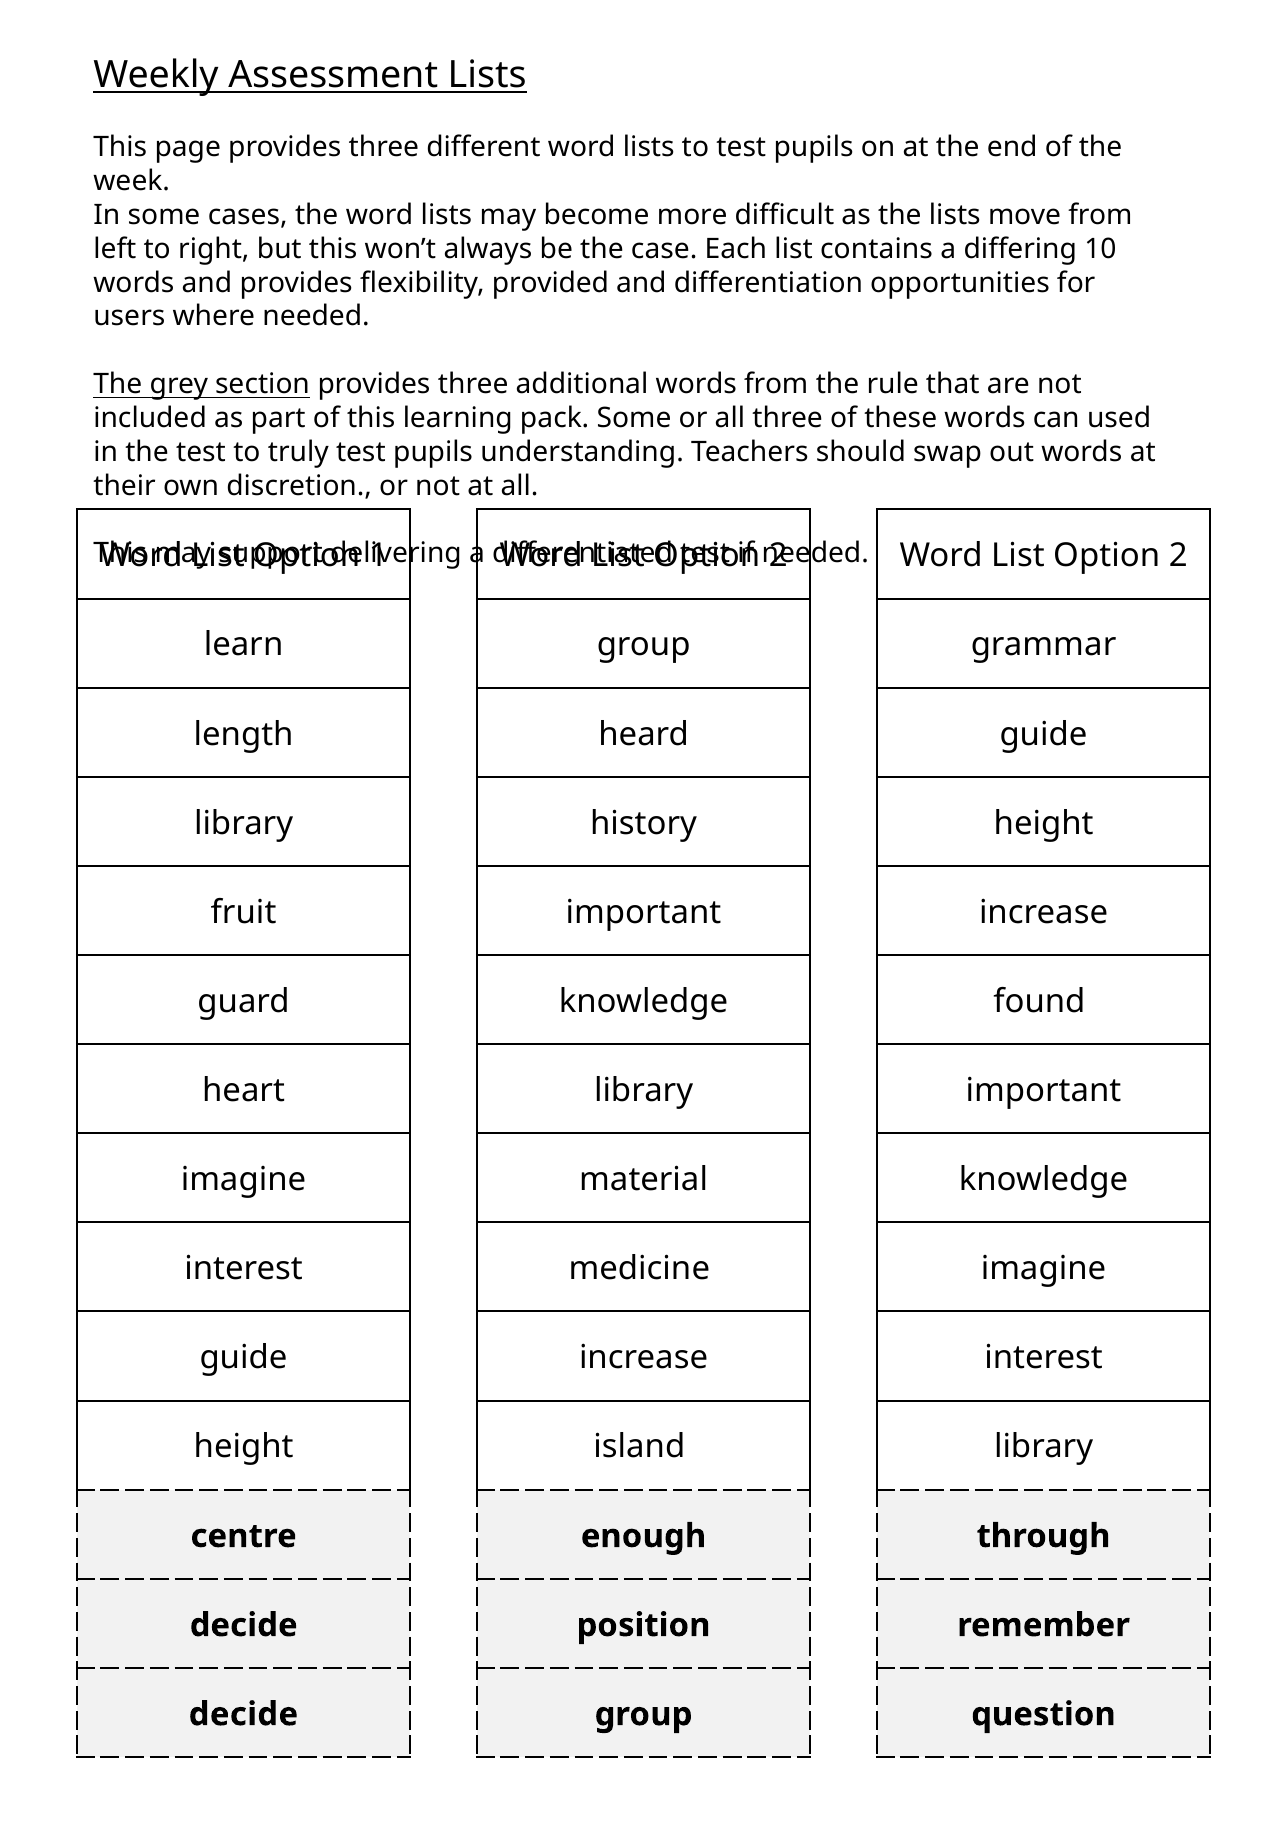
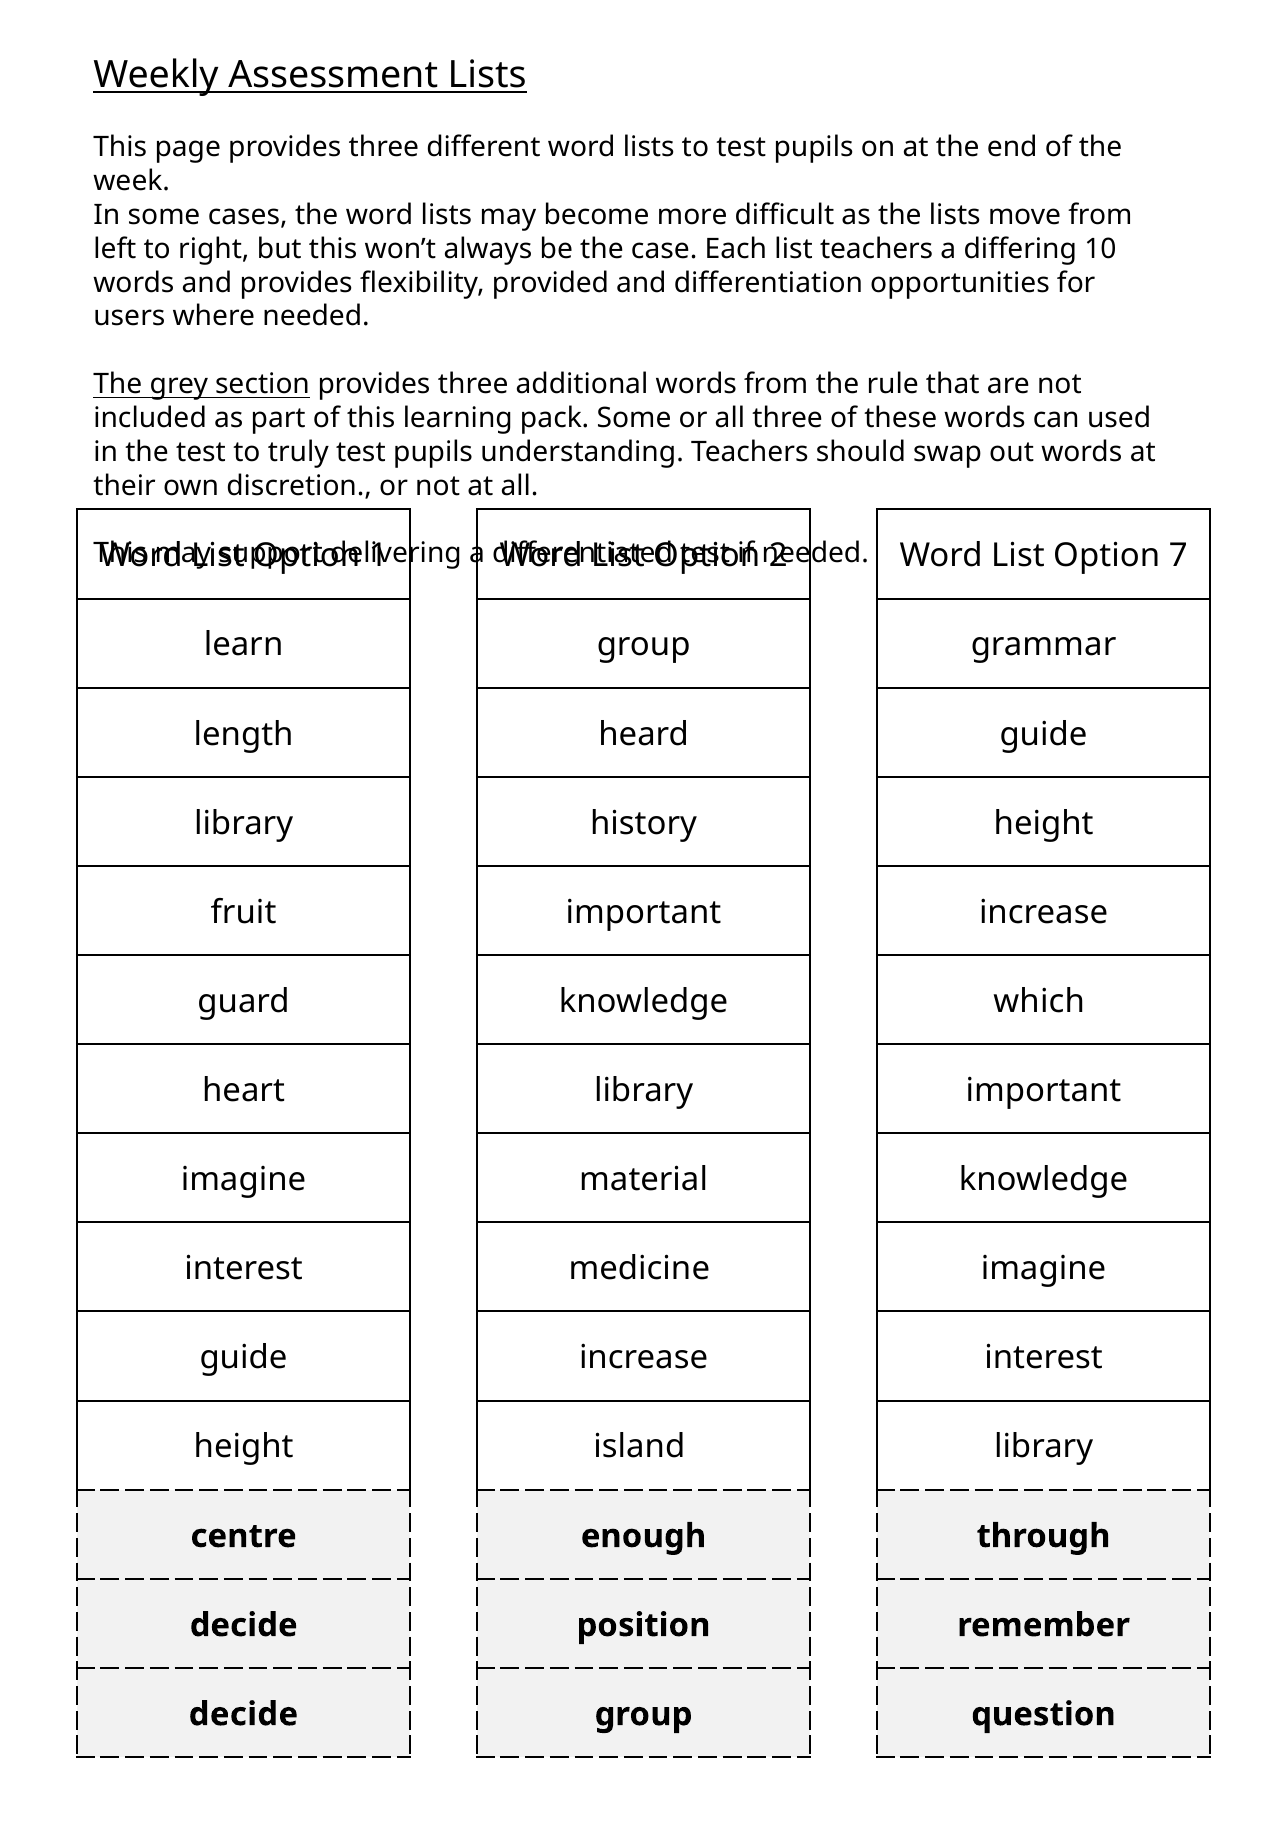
list contains: contains -> teachers (877, 249)
2: 2 -> 7 (1178, 556)
found: found -> which (1039, 1002)
